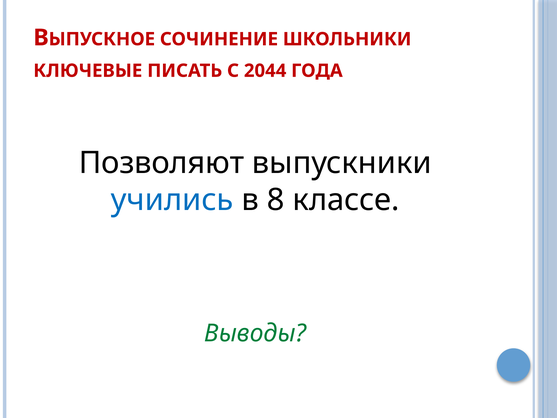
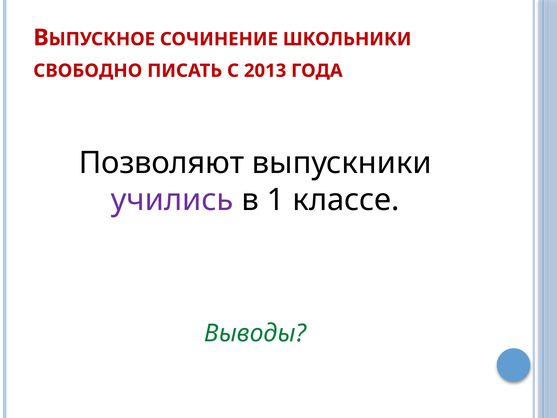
КЛЮЧЕВЫЕ: КЛЮЧЕВЫЕ -> СВОБОДНО (88, 71)
2044: 2044 -> 2013 (265, 71)
учились colour: blue -> purple (172, 200)
8: 8 -> 1 (276, 200)
